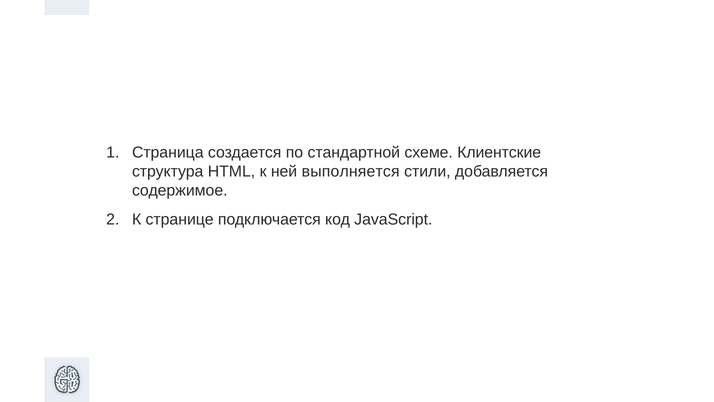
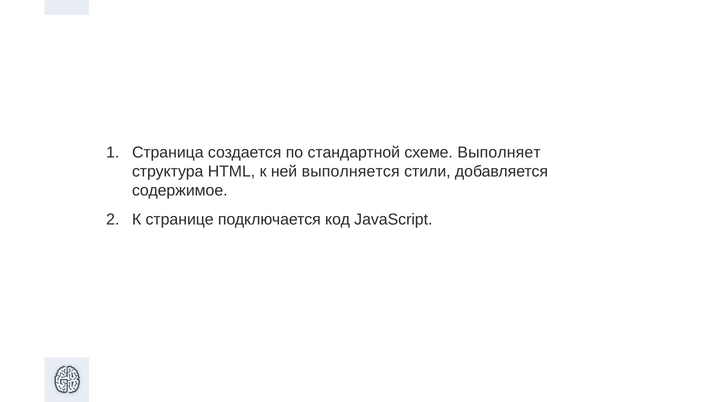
Клиентские: Клиентские -> Выполняет (499, 153)
